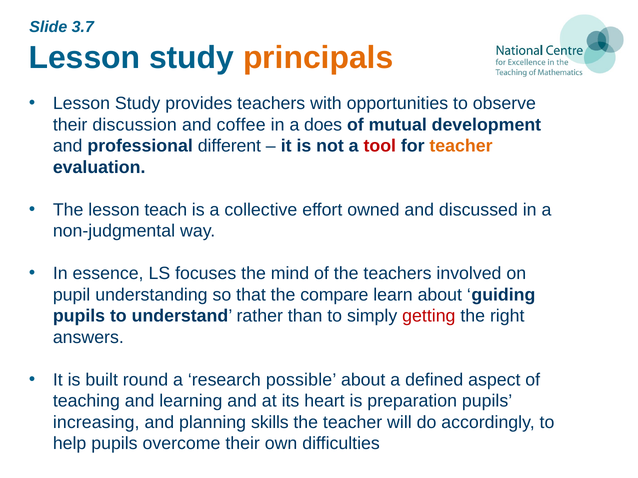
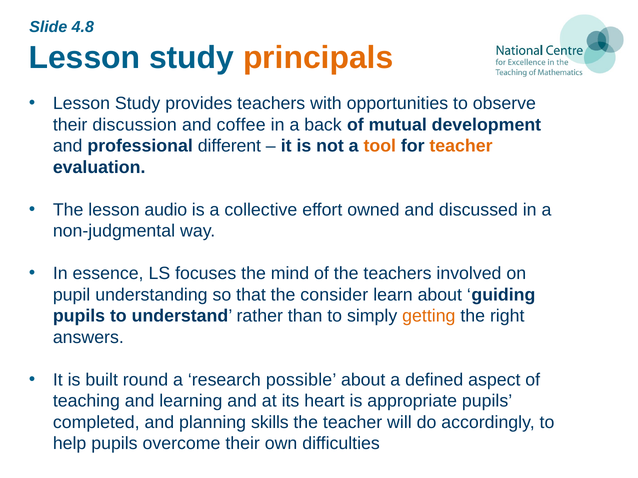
3.7: 3.7 -> 4.8 (83, 27)
does: does -> back (323, 125)
tool colour: red -> orange (380, 146)
teach: teach -> audio (166, 210)
compare: compare -> consider (334, 295)
getting colour: red -> orange (429, 316)
preparation: preparation -> appropriate (412, 401)
increasing: increasing -> completed (96, 423)
